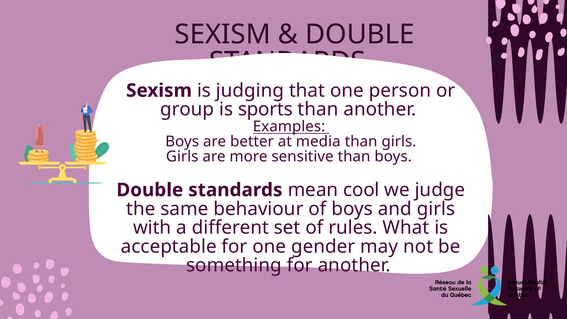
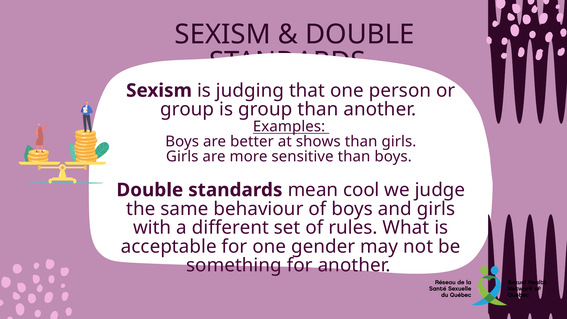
is sports: sports -> group (265, 109)
media: media -> shows (318, 141)
